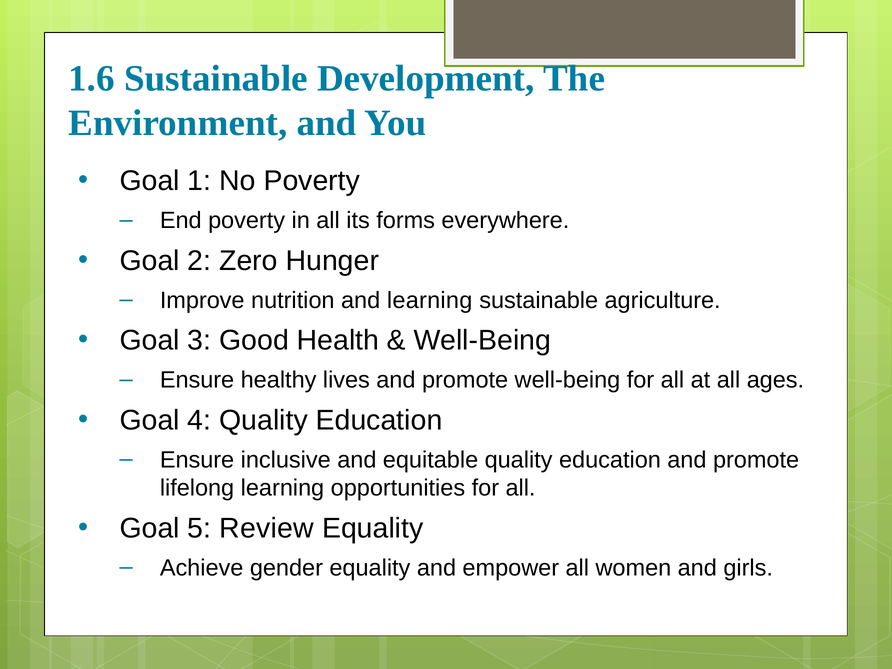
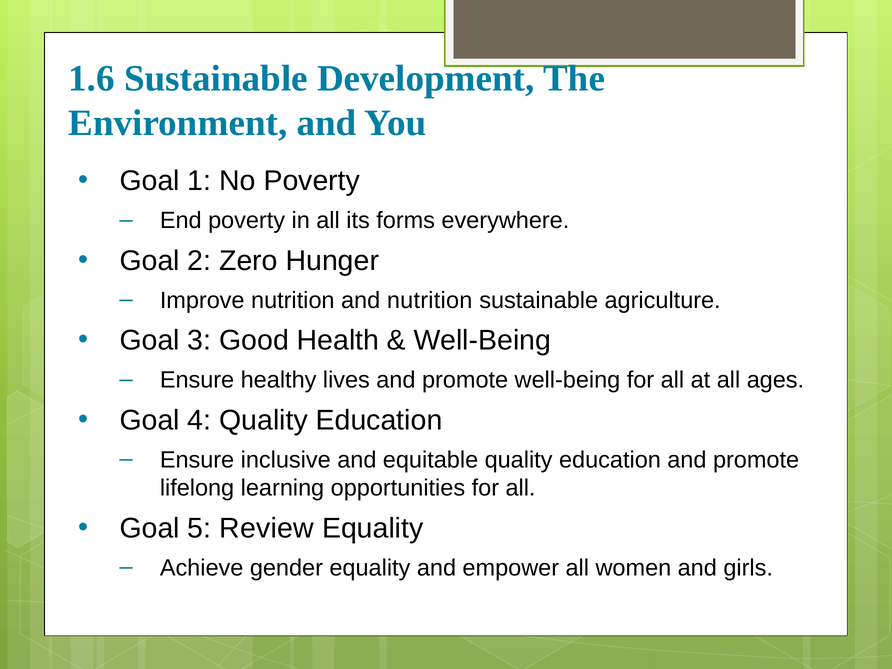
and learning: learning -> nutrition (430, 300)
